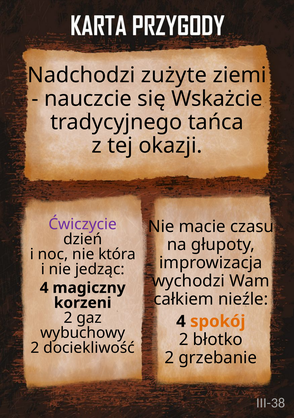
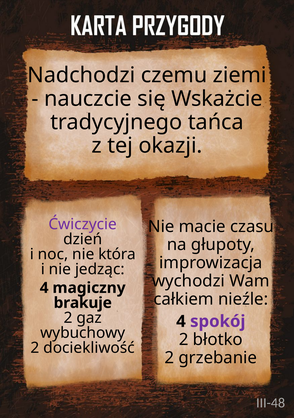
zużyte: zużyte -> czemu (174, 75)
korzeni: korzeni -> brakuje (83, 303)
spokój colour: orange -> purple (218, 321)
III-38: III-38 -> III-48 (271, 402)
